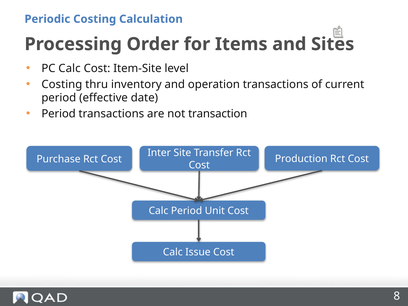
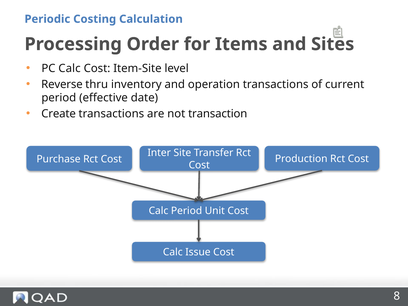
Costing: Costing -> Reverse (62, 84)
Period: Period -> Create (59, 114)
